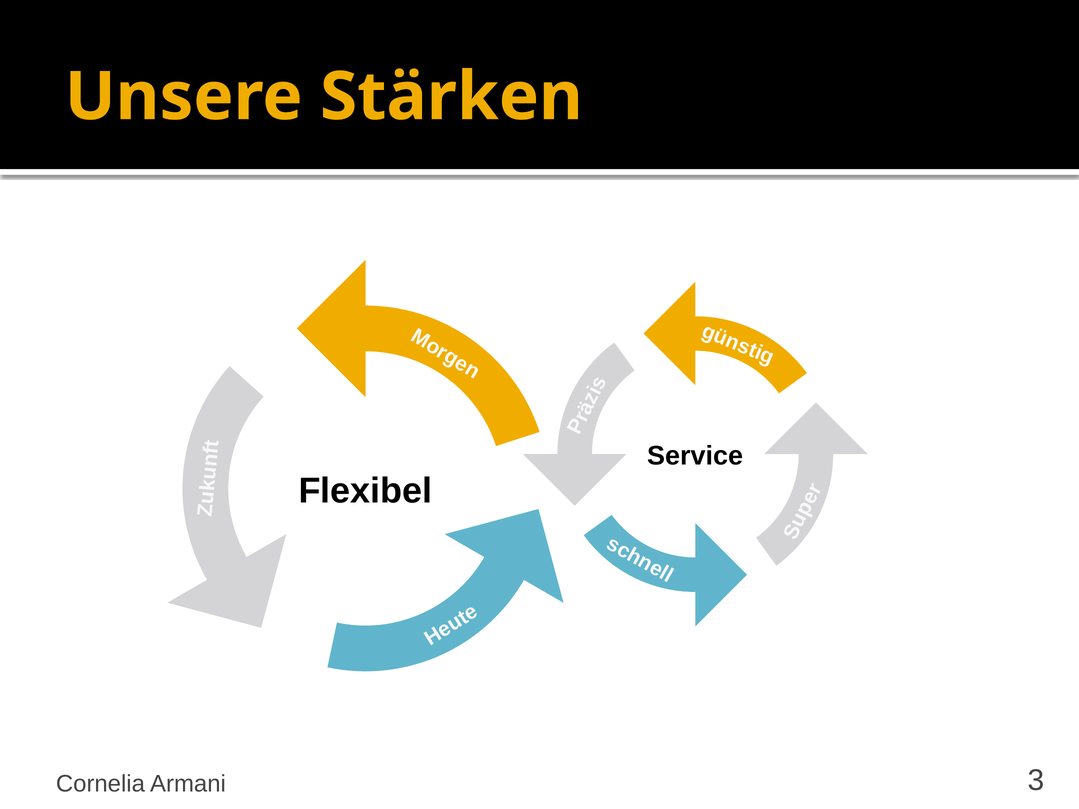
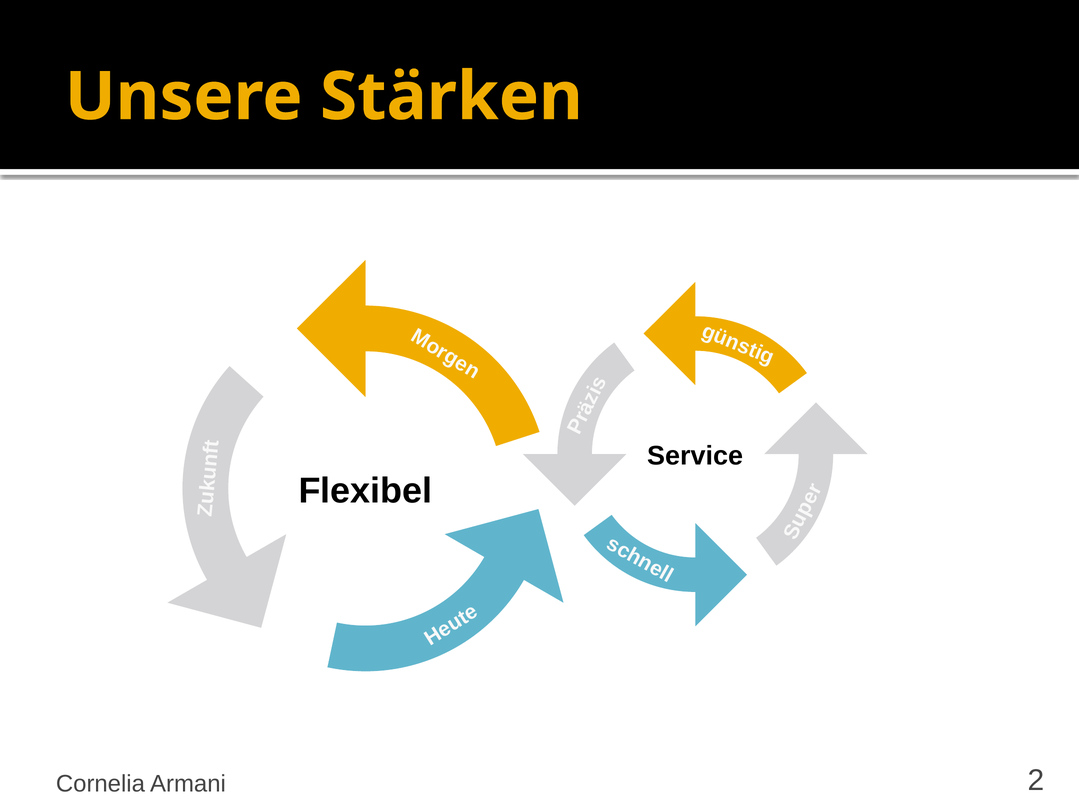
3: 3 -> 2 (1036, 781)
